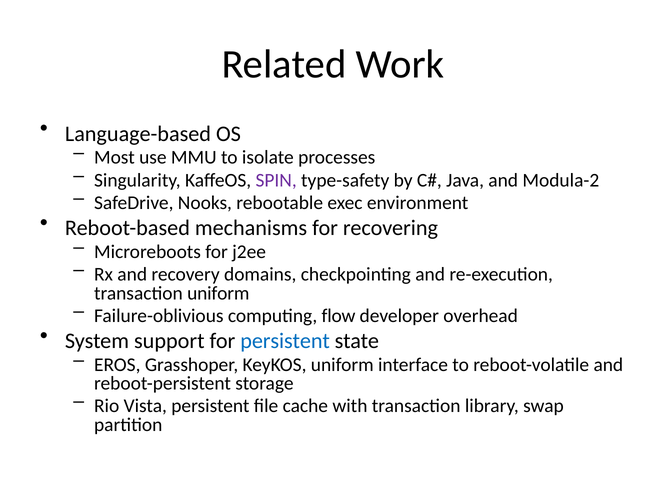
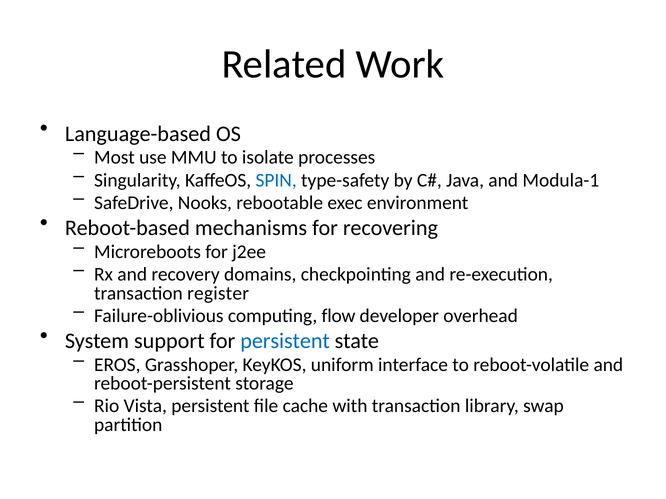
SPIN colour: purple -> blue (276, 180)
Modula-2: Modula-2 -> Modula-1 (561, 180)
transaction uniform: uniform -> register (218, 293)
